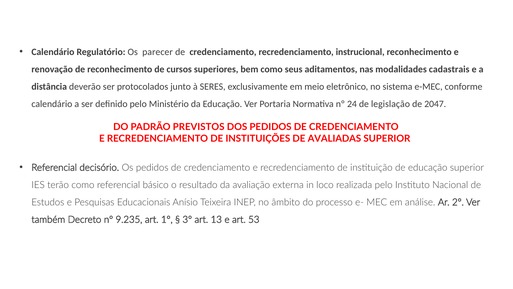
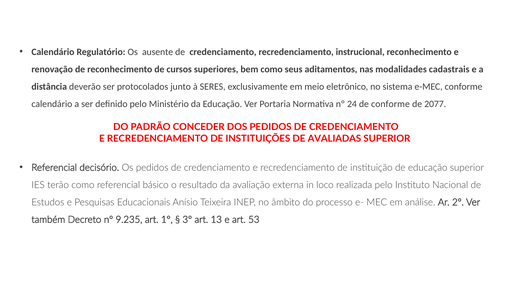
parecer: parecer -> ausente (158, 52)
de legislação: legislação -> conforme (390, 104)
2047: 2047 -> 2077 (435, 104)
PREVISTOS: PREVISTOS -> CONCEDER (199, 127)
